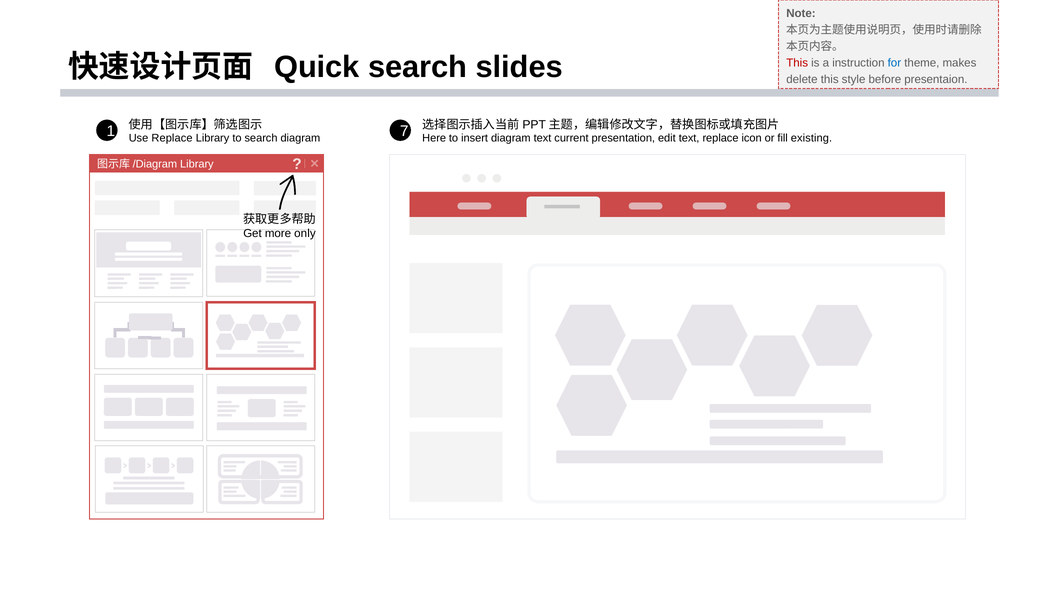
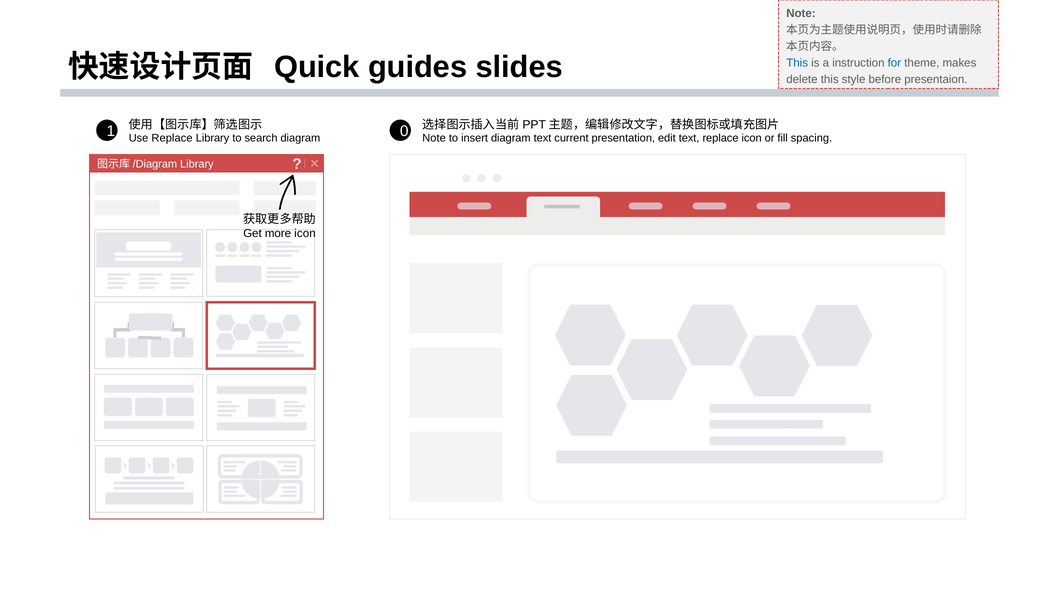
Quick search: search -> guides (418, 67)
This colour: red -> blue (797, 63)
7: 7 -> 0 (404, 131)
Here: Here -> Note (434, 138)
existing: existing -> spacing (812, 138)
more only: only -> icon (305, 234)
